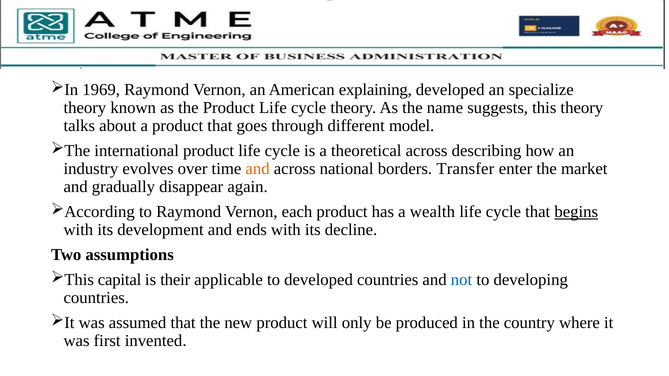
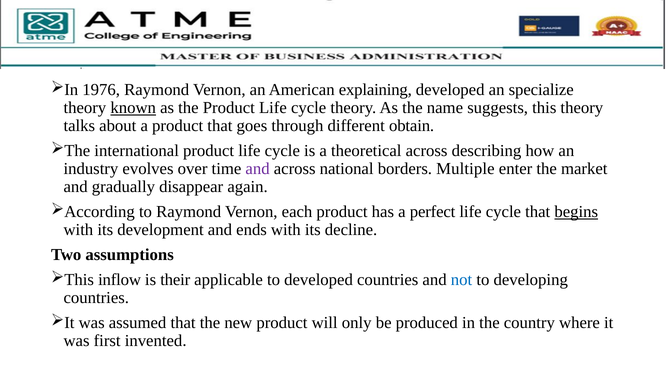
1969: 1969 -> 1976 (101, 90)
known underline: none -> present (133, 108)
model: model -> obtain (412, 126)
and colour: orange -> purple (258, 169)
Transfer: Transfer -> Multiple (465, 169)
wealth: wealth -> perfect (433, 212)
capital: capital -> inflow (120, 280)
